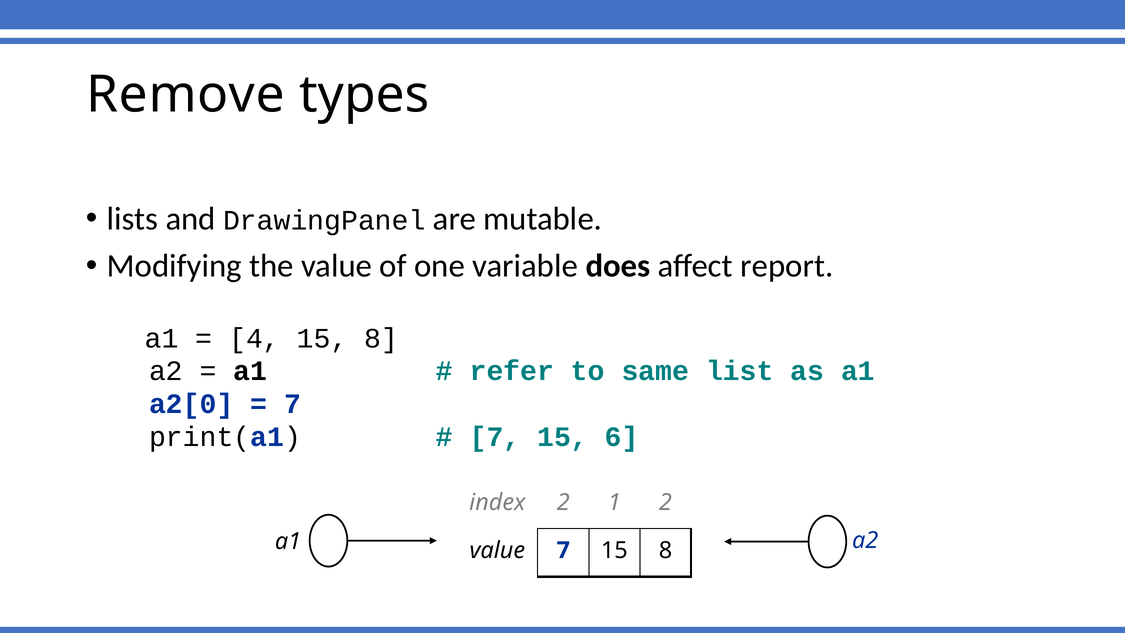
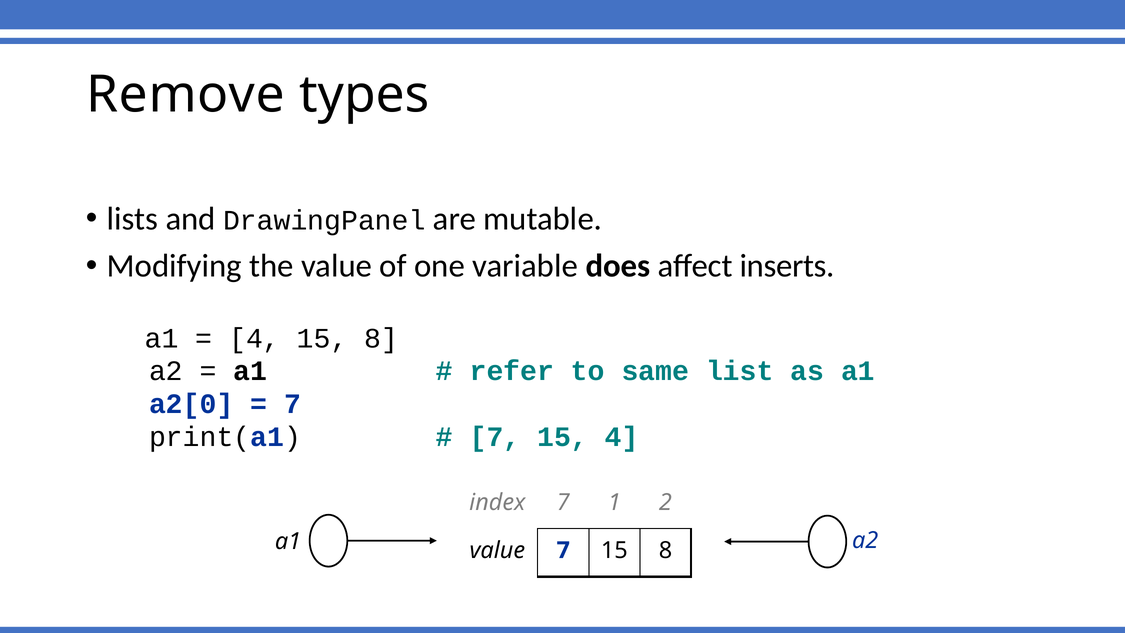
report: report -> inserts (787, 266)
15 6: 6 -> 4 (622, 437)
index 2: 2 -> 7 (563, 502)
